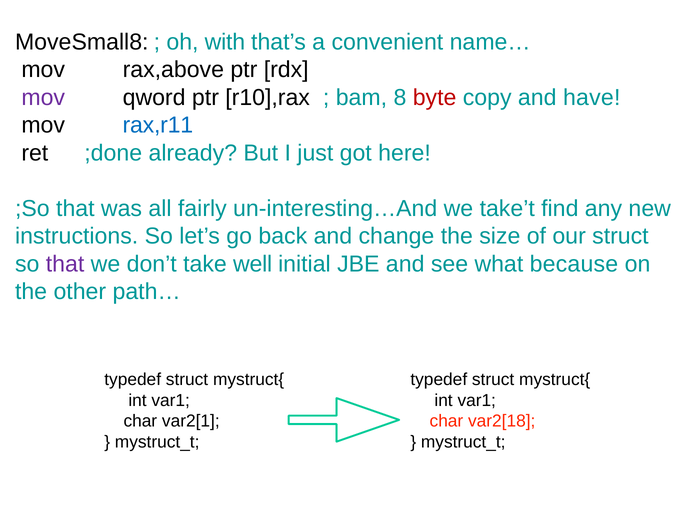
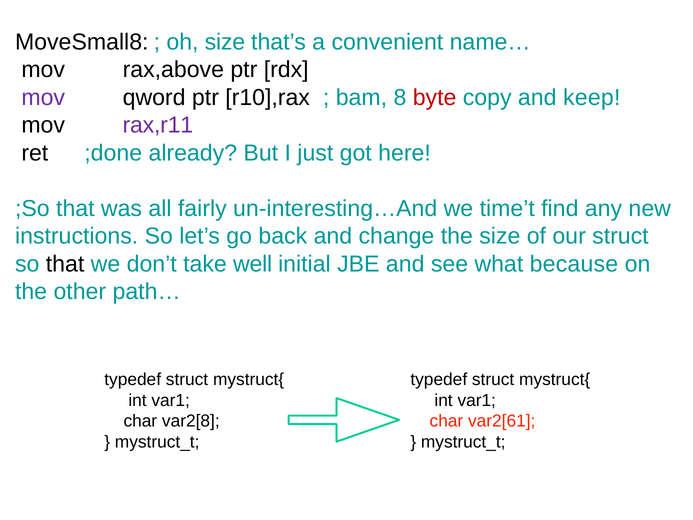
oh with: with -> size (225, 42)
have: have -> keep (592, 98)
rax,r11 colour: blue -> purple (158, 125)
take’t: take’t -> time’t (507, 208)
that colour: purple -> black (65, 264)
var2[1: var2[1 -> var2[8 (191, 421)
var2[18: var2[18 -> var2[61 (502, 421)
